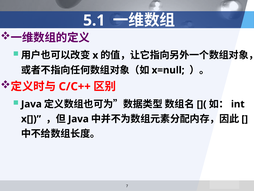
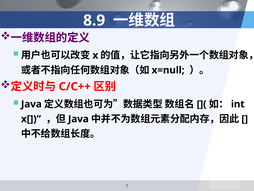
5.1: 5.1 -> 8.9 (94, 20)
